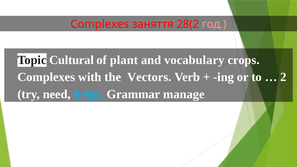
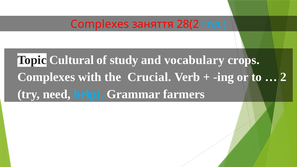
год colour: pink -> light blue (214, 24)
plant: plant -> study (124, 60)
Vectors: Vectors -> Crucial (149, 77)
manage: manage -> farmers (184, 94)
